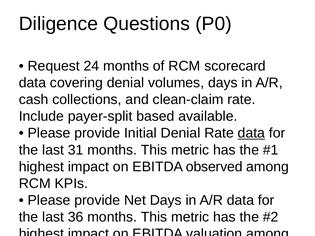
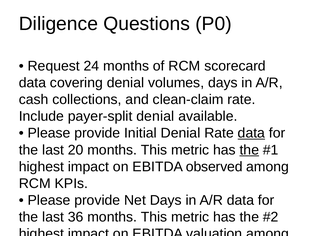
payer-split based: based -> denial (155, 116)
31: 31 -> 20 (76, 150)
the underline: none -> present (249, 150)
